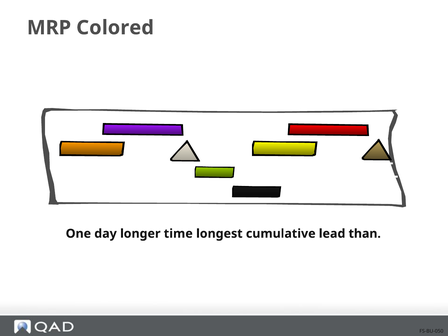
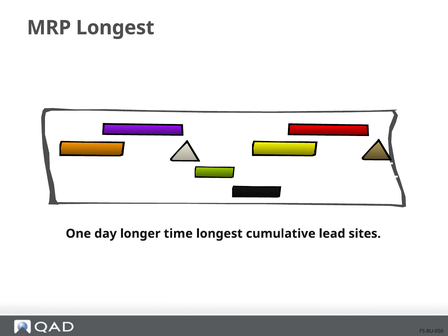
MRP Colored: Colored -> Longest (115, 28)
than: than -> sites (365, 234)
